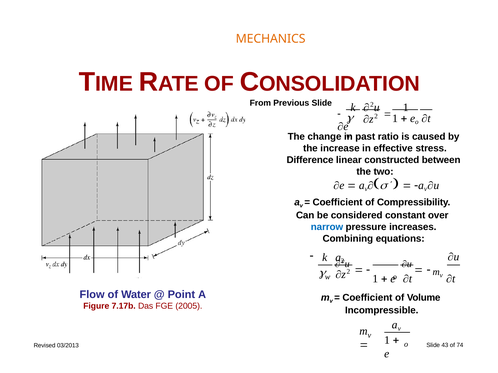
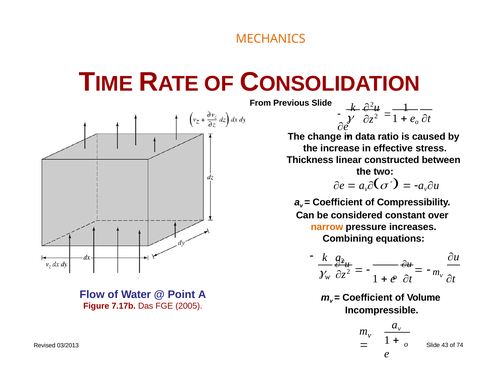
past: past -> data (365, 137)
Difference: Difference -> Thickness (310, 160)
narrow colour: blue -> orange (327, 227)
